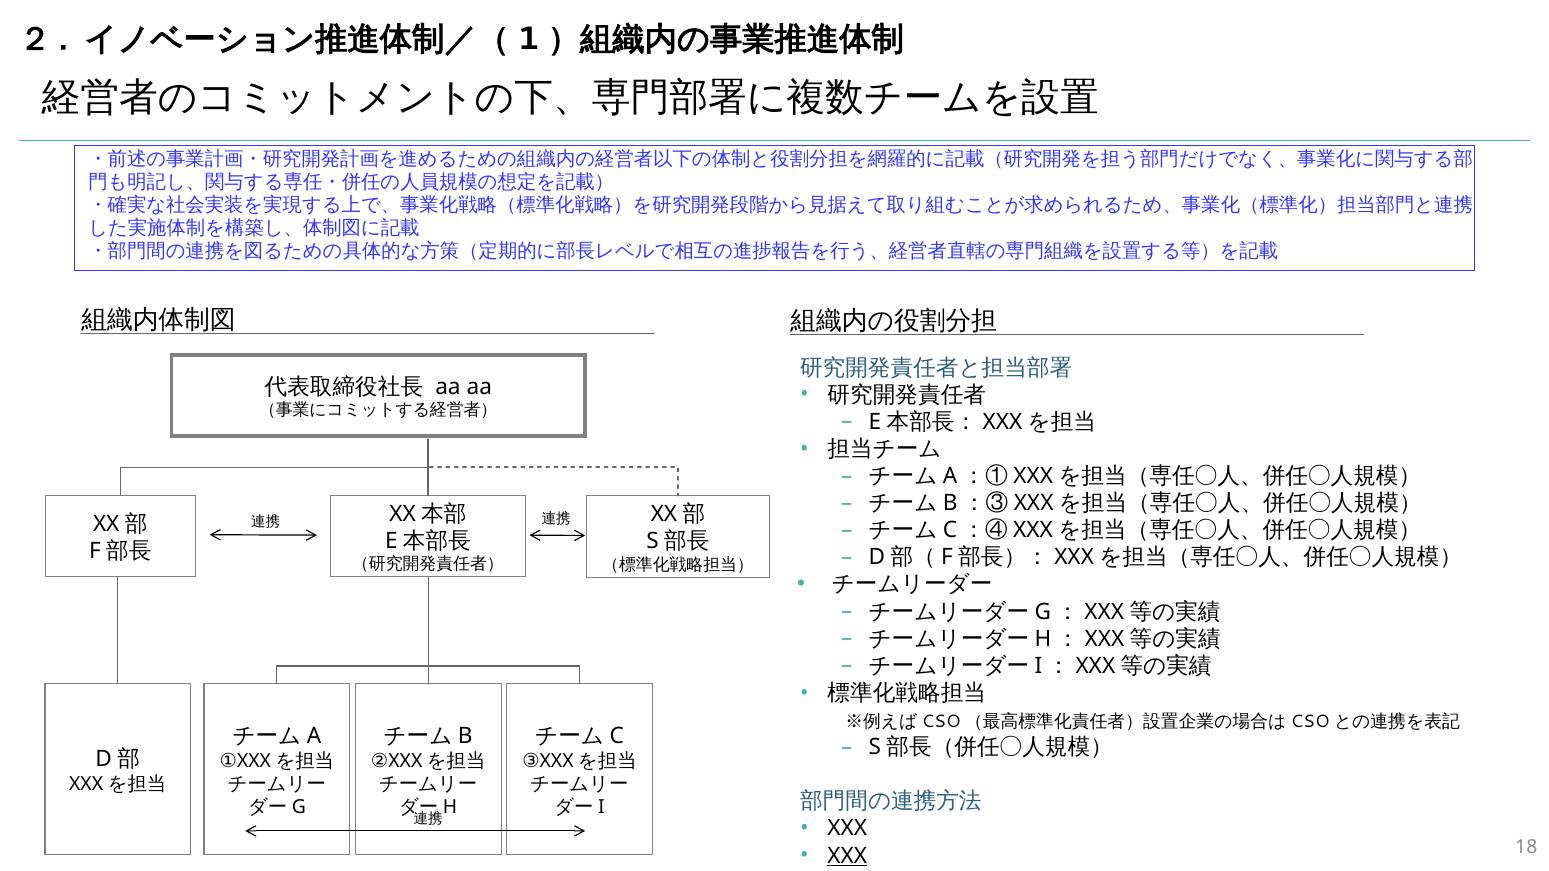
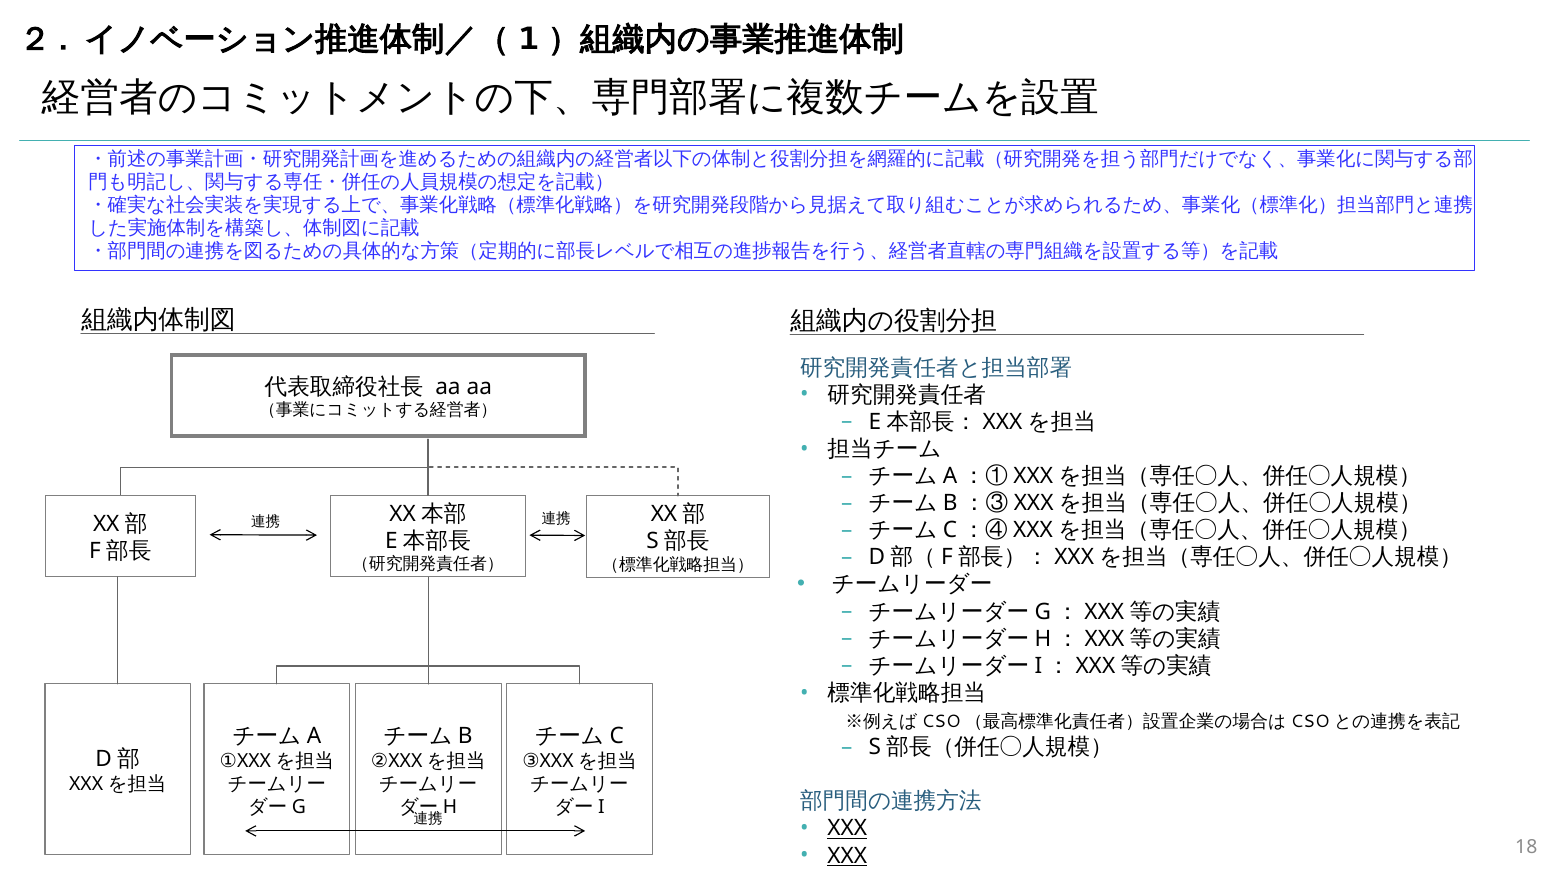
XXX underline: none -> present (847, 829)
